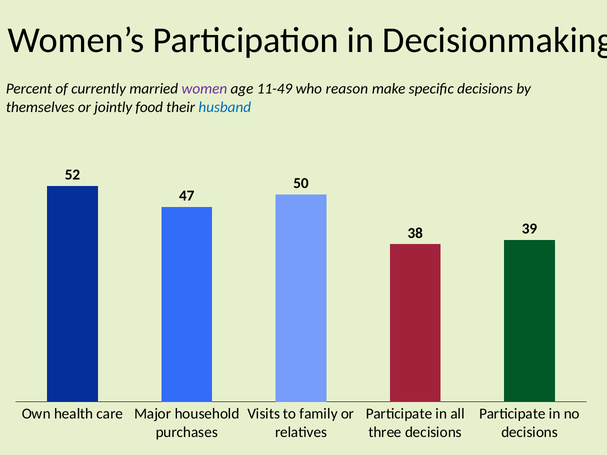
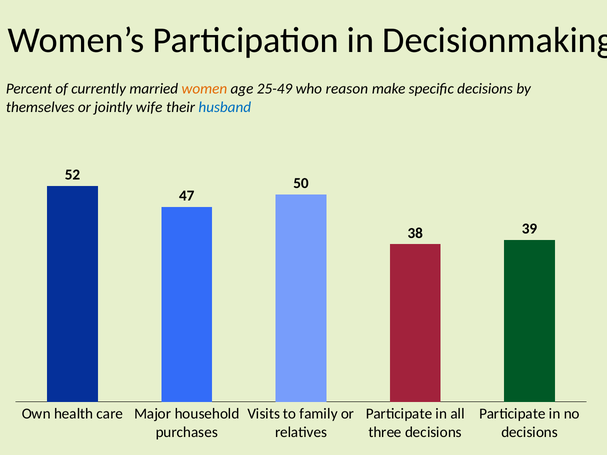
women colour: purple -> orange (204, 89)
11-49: 11-49 -> 25-49 (275, 89)
food: food -> wife (149, 107)
